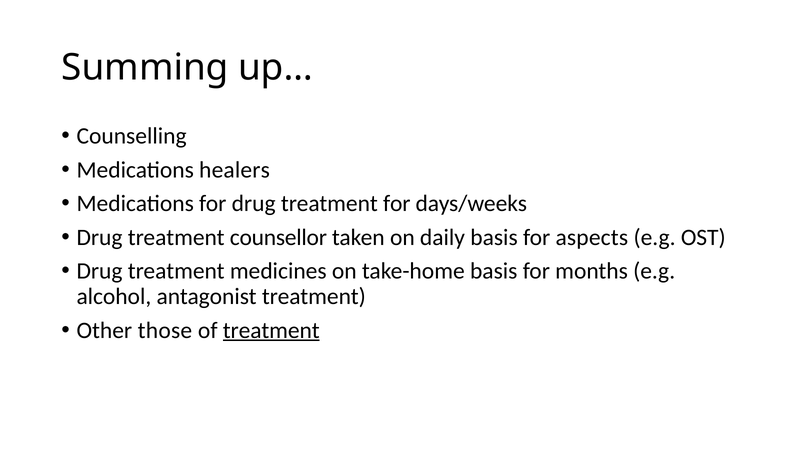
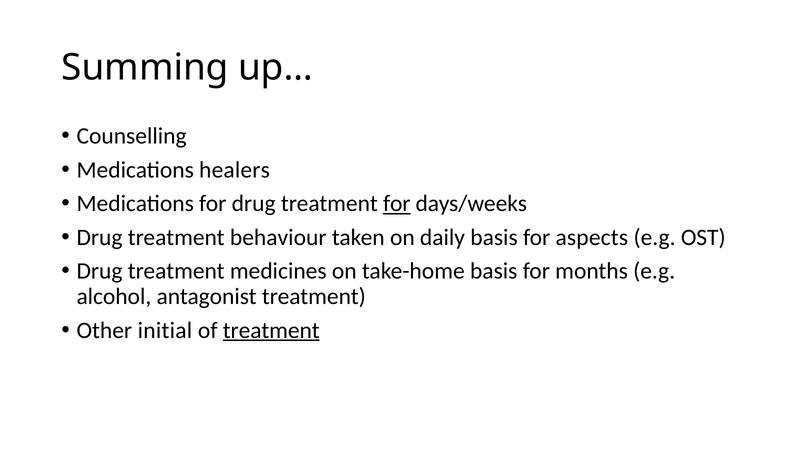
for underline: none -> present (397, 204)
counsellor: counsellor -> behaviour (278, 238)
those: those -> initial (165, 331)
